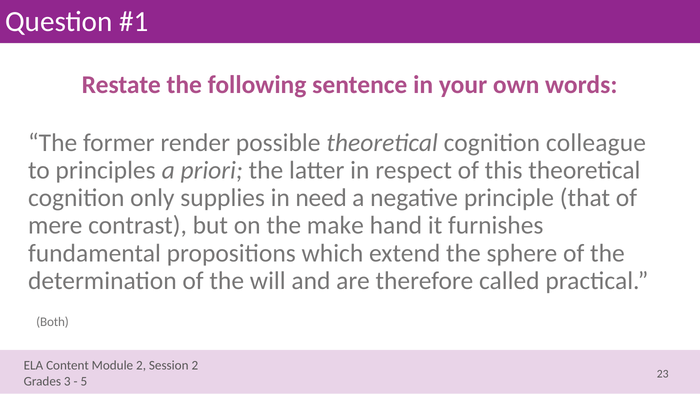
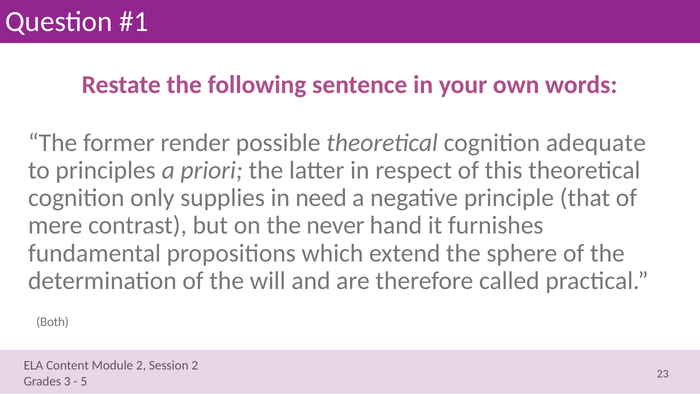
colleague: colleague -> adequate (596, 143)
make: make -> never (336, 225)
